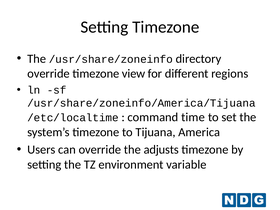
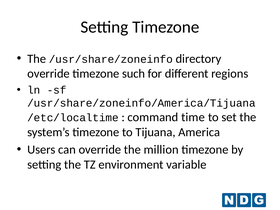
view: view -> such (134, 74)
adjusts: adjusts -> million (161, 150)
